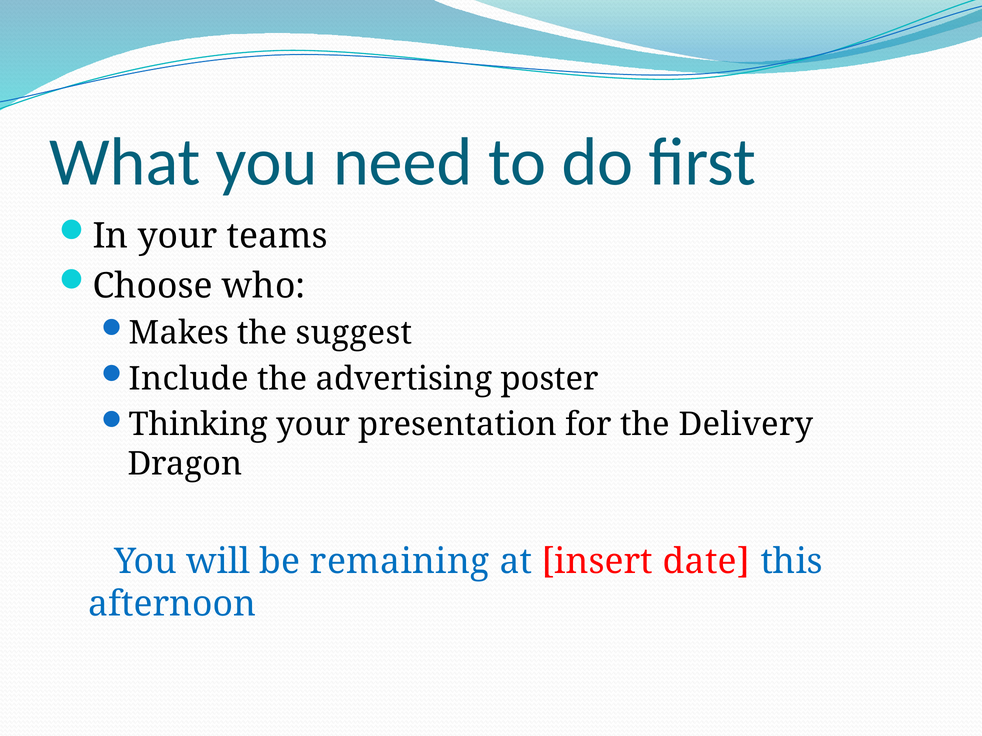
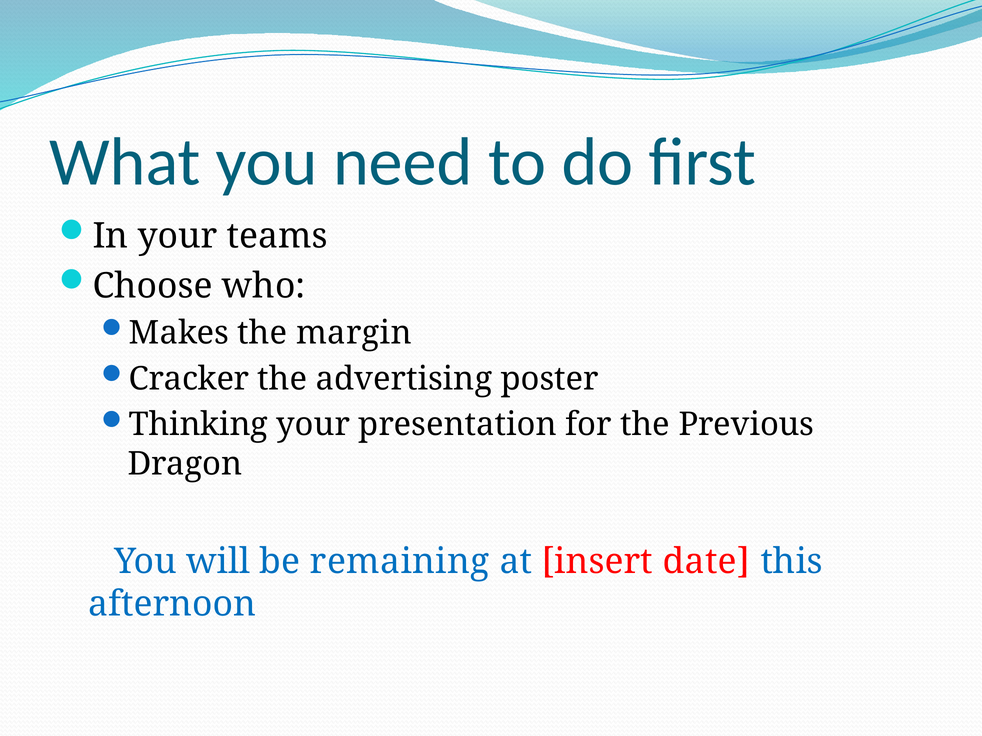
suggest: suggest -> margin (354, 333)
Include: Include -> Cracker (189, 379)
Delivery: Delivery -> Previous (746, 425)
